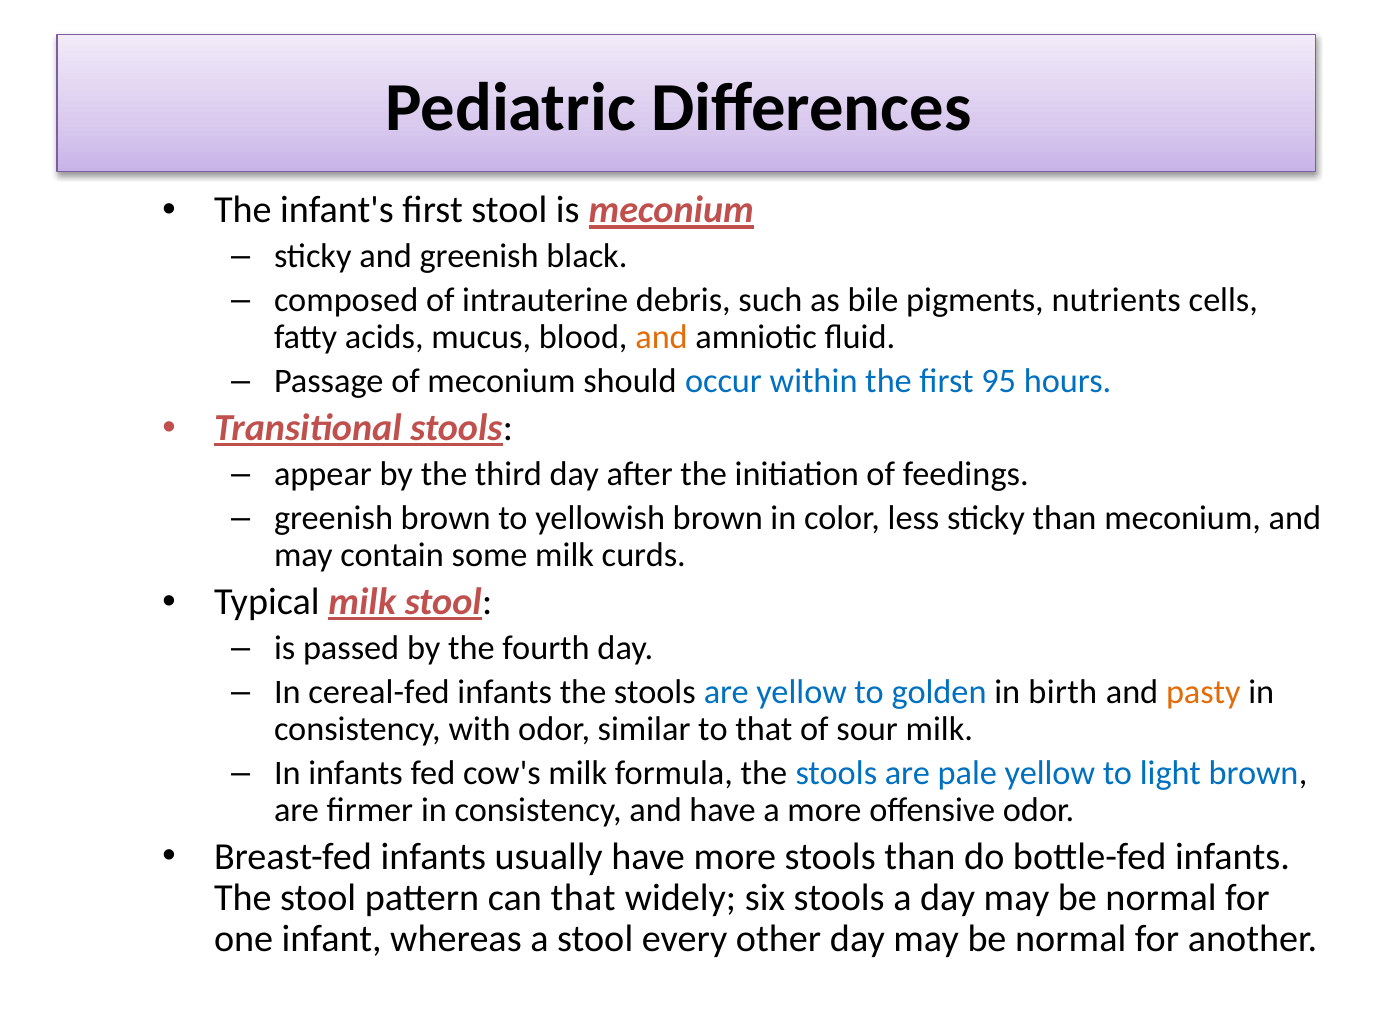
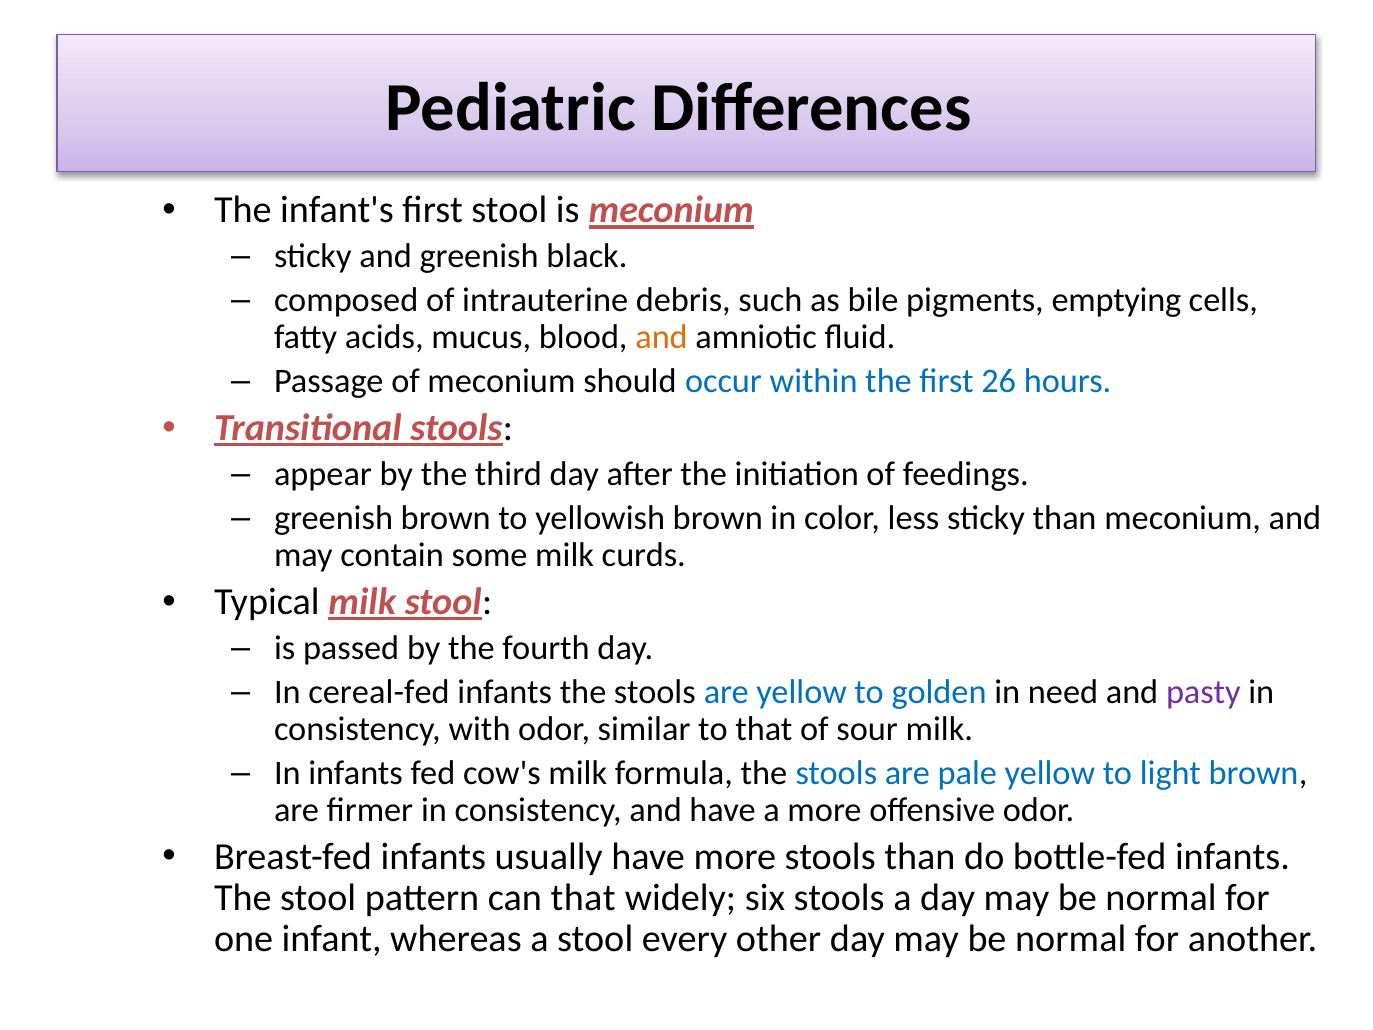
nutrients: nutrients -> emptying (1116, 300)
95: 95 -> 26 (999, 381)
birth: birth -> need (1063, 692)
pasty colour: orange -> purple (1203, 692)
